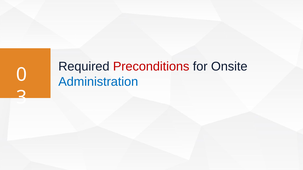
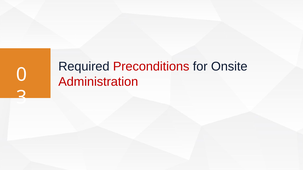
Administration colour: blue -> red (98, 82)
